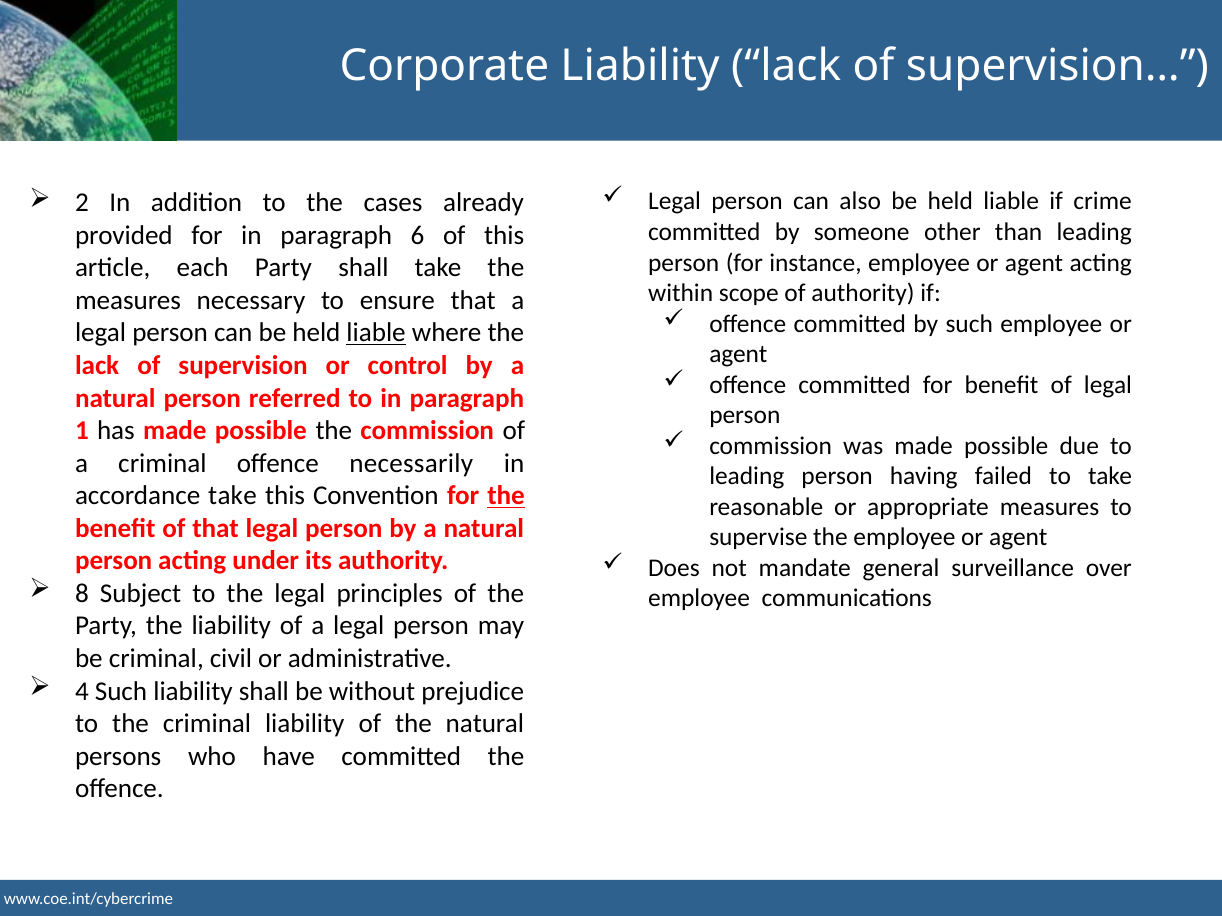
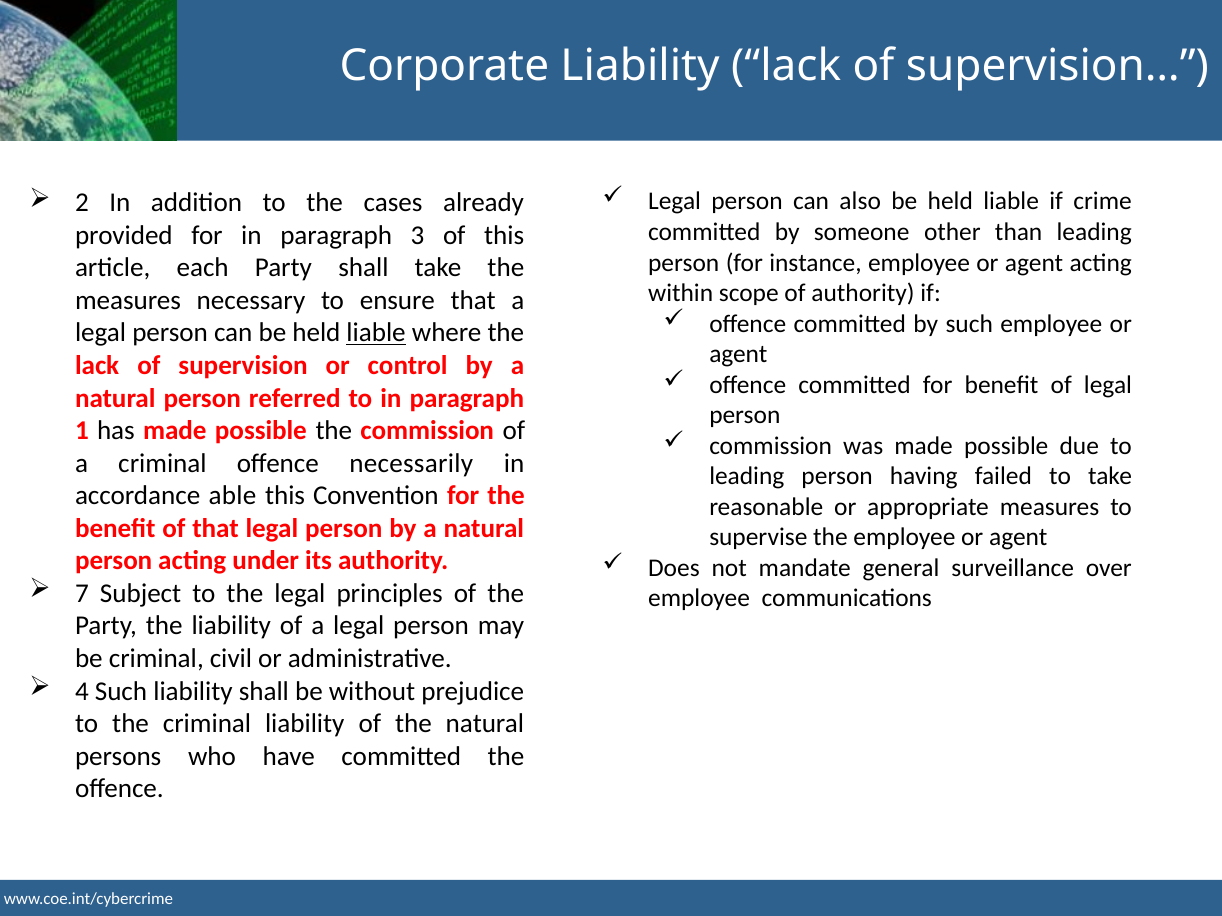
6: 6 -> 3 (418, 235)
accordance take: take -> able (232, 496)
the underline: present -> none (506, 496)
8: 8 -> 7 (82, 594)
